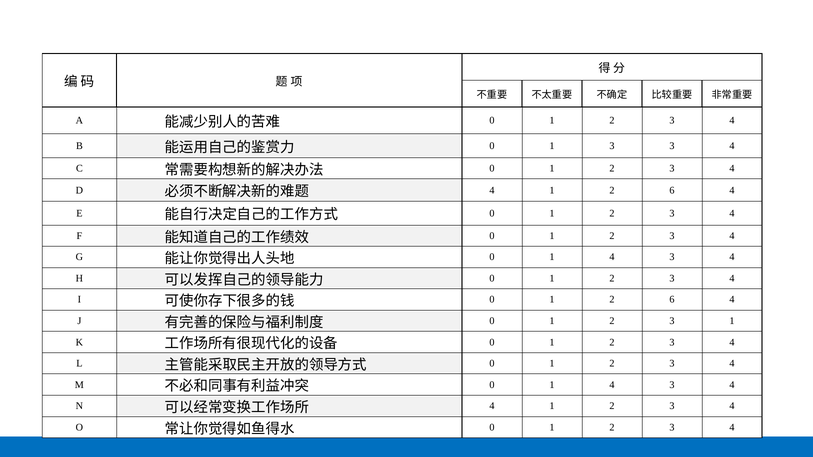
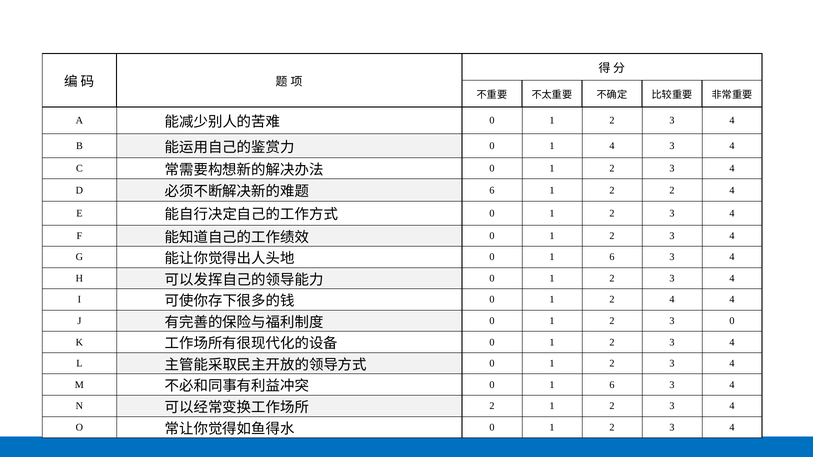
1 3: 3 -> 4 (612, 146)
4: 4 -> 6 (492, 190)
6: 6 -> 2 (672, 190)
4: 4 -> 6 (612, 257)
0 1 2 6: 6 -> 4 (672, 300)
3 1: 1 -> 0 (732, 321)
4: 4 -> 6 (612, 385)
4: 4 -> 2 (492, 406)
